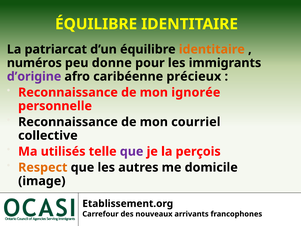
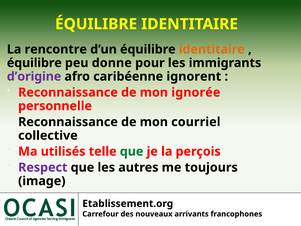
patriarcat: patriarcat -> rencontre (56, 49)
numéros: numéros -> équilibre (34, 63)
précieux: précieux -> ignorent (194, 76)
que colour: purple -> green (132, 151)
Respect colour: orange -> purple (43, 167)
domicile: domicile -> toujours (211, 167)
